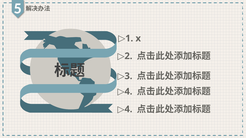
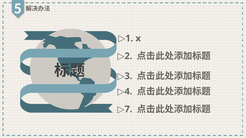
4: 4 -> 7 (128, 109)
